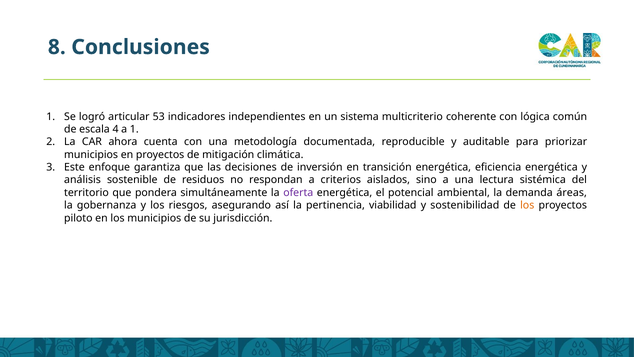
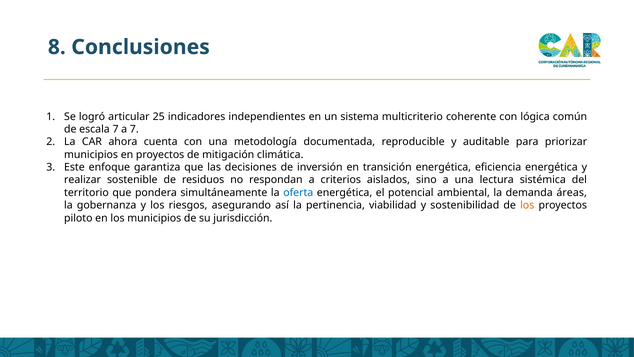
53: 53 -> 25 (159, 116)
escala 4: 4 -> 7 (116, 129)
a 1: 1 -> 7 (134, 129)
análisis: análisis -> realizar (83, 180)
oferta colour: purple -> blue (298, 192)
